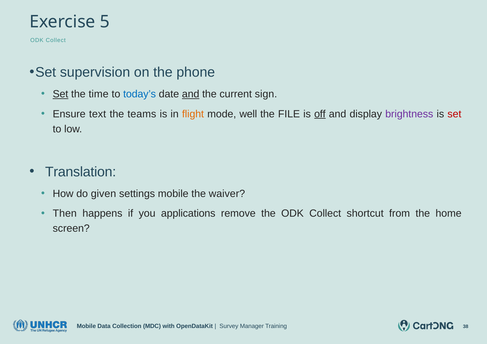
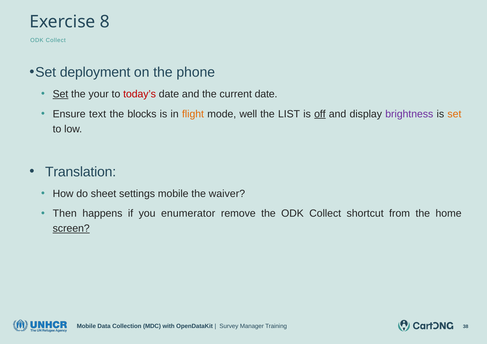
5: 5 -> 8 (105, 22)
supervision: supervision -> deployment (95, 72)
time: time -> your (99, 94)
today’s colour: blue -> red (140, 94)
and underline: present -> none (191, 94)
current sign: sign -> date (266, 94)
teams: teams -> blocks (142, 114)
FILE: FILE -> LIST (289, 114)
set colour: red -> orange (454, 114)
given: given -> sheet (104, 194)
applications: applications -> enumerator (188, 214)
screen underline: none -> present (71, 229)
